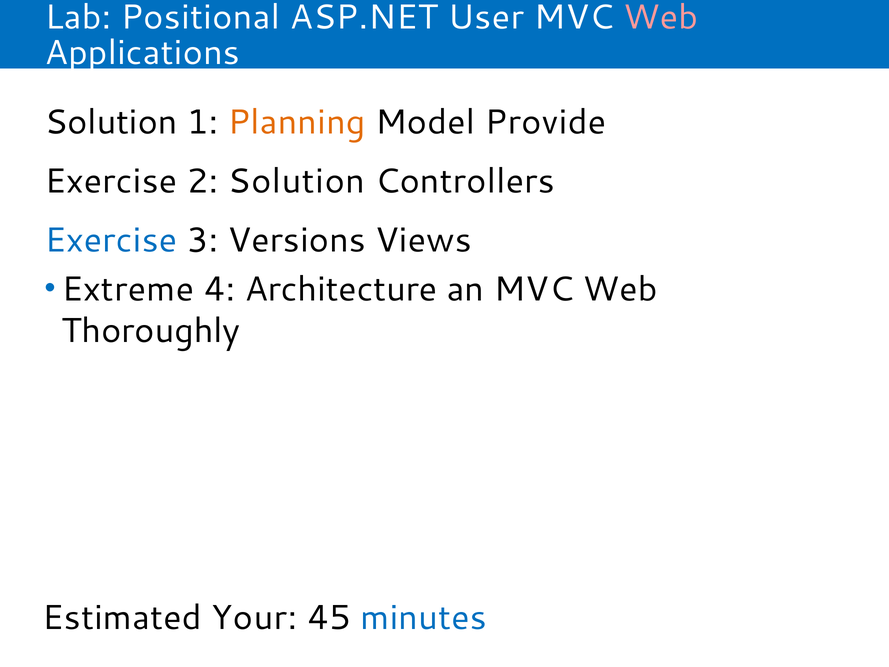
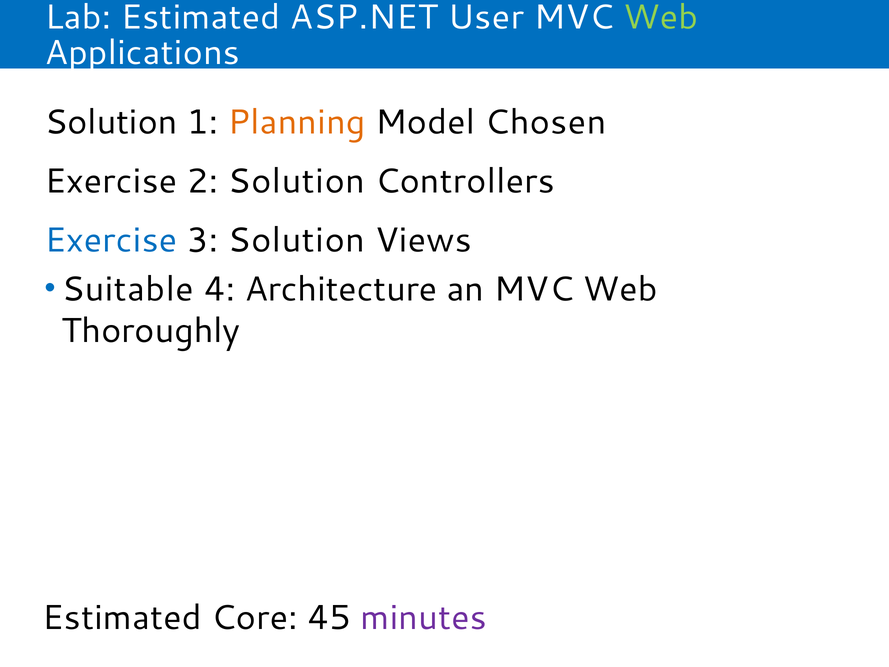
Lab Positional: Positional -> Estimated (200, 17)
Web colour: pink -> light green (661, 17)
Provide: Provide -> Chosen (546, 122)
3 Versions: Versions -> Solution (297, 240)
Extreme: Extreme -> Suitable (128, 289)
Your: Your -> Core (254, 617)
minutes colour: blue -> purple (424, 617)
